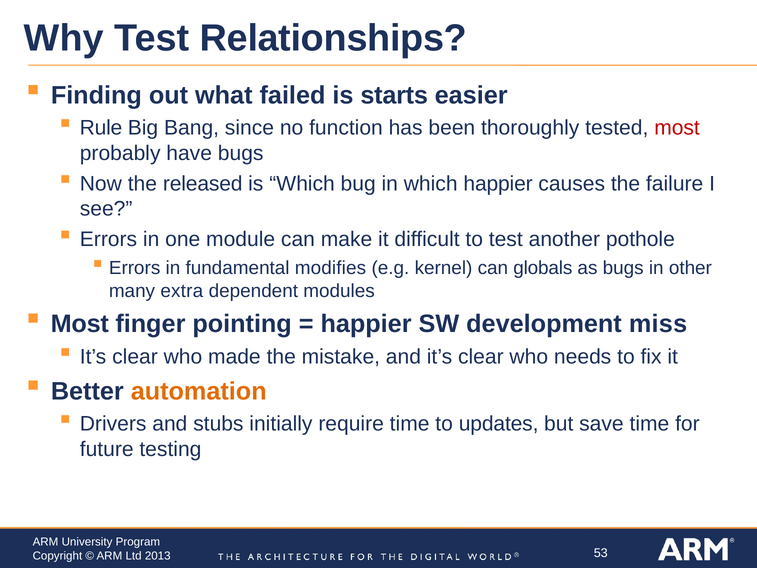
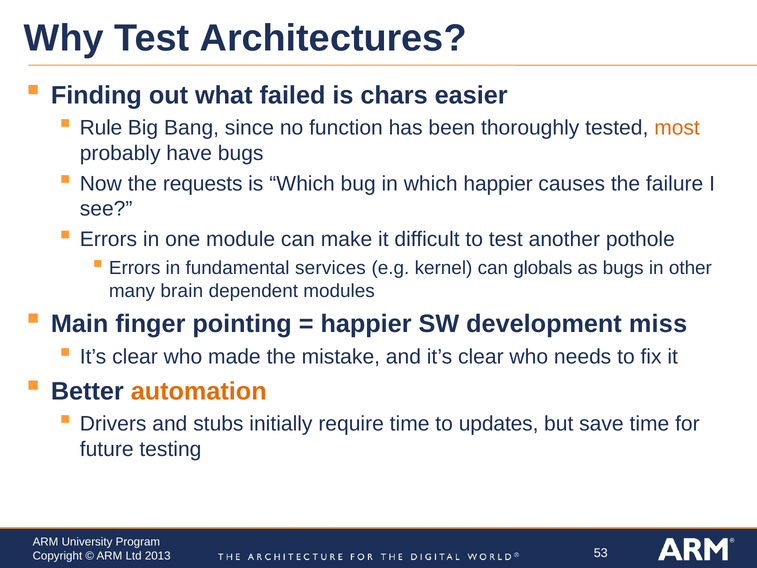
Relationships: Relationships -> Architectures (333, 38)
starts: starts -> chars (394, 95)
most colour: red -> orange (677, 128)
released: released -> requests (203, 184)
modifies: modifies -> services (330, 268)
extra: extra -> brain (182, 291)
Most: Most -> Main (80, 324)
